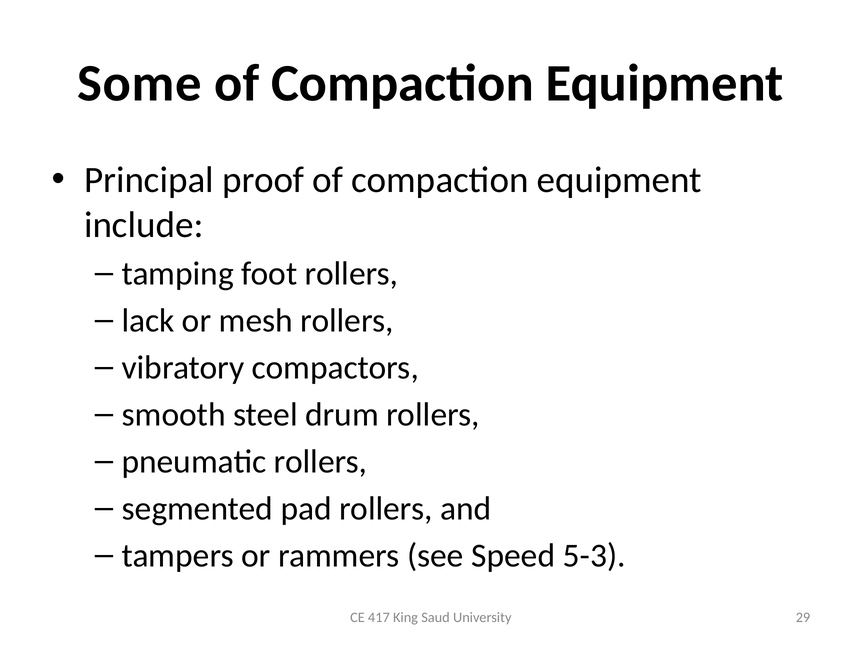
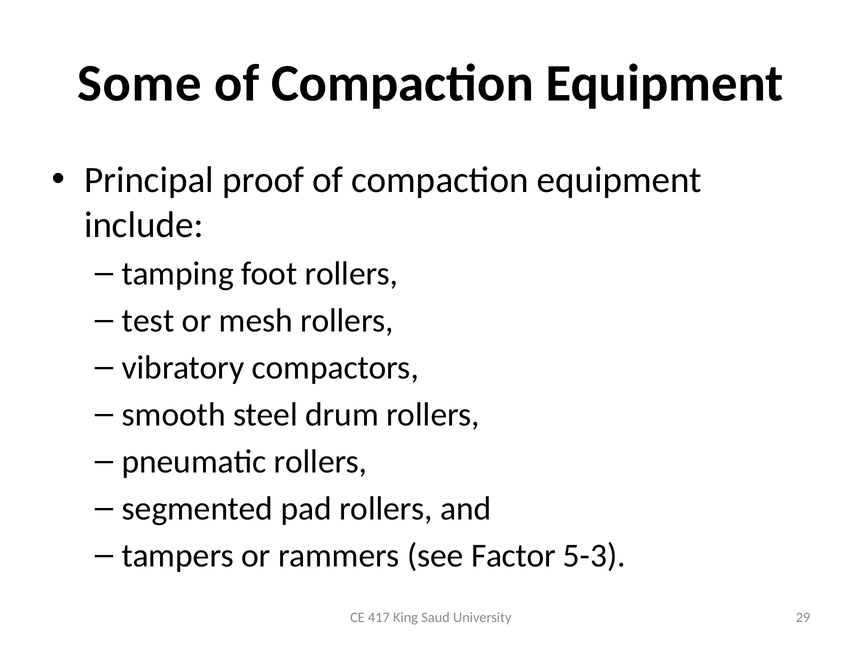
lack: lack -> test (148, 320)
Speed: Speed -> Factor (513, 555)
